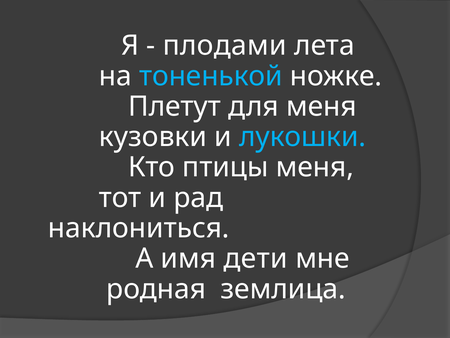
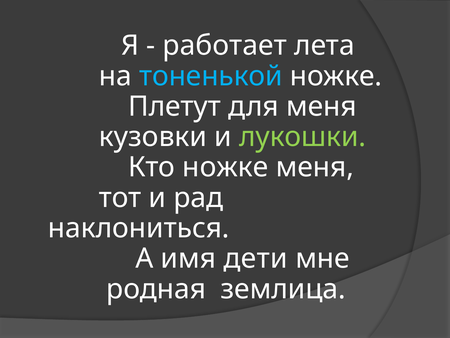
плодами: плодами -> работает (225, 46)
лукошки colour: light blue -> light green (303, 137)
Кто птицы: птицы -> ножке (225, 167)
